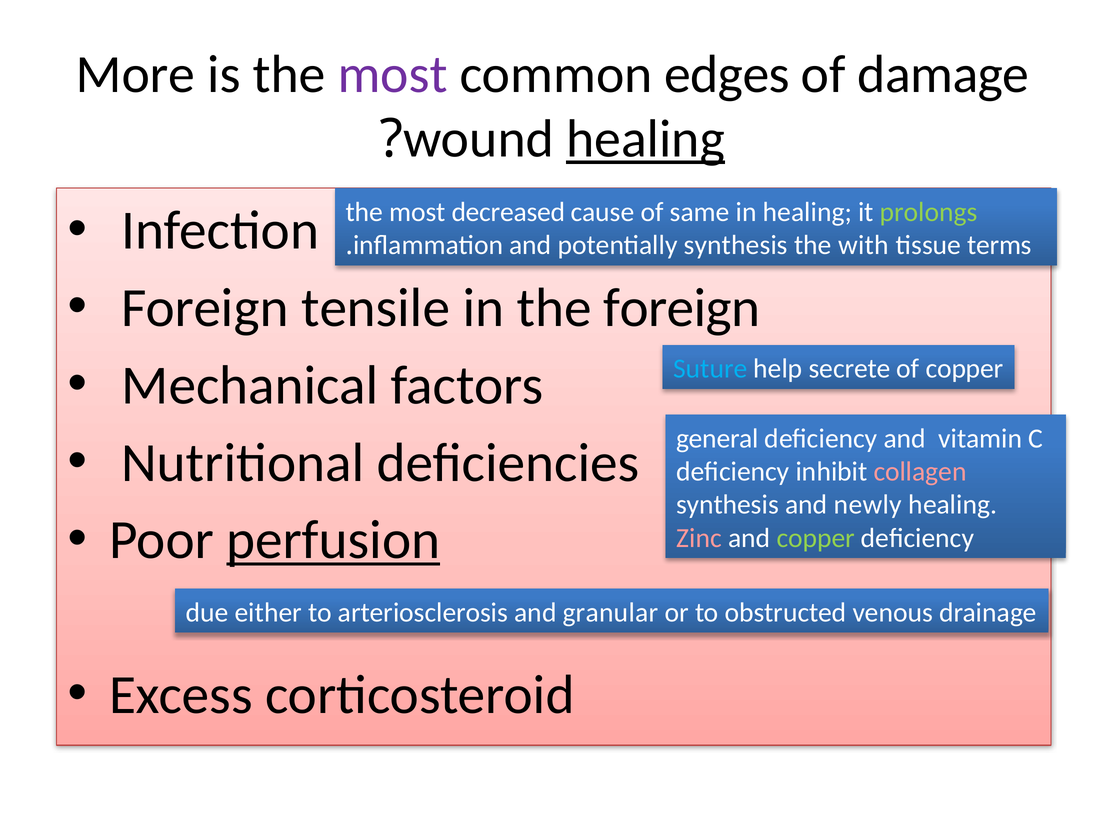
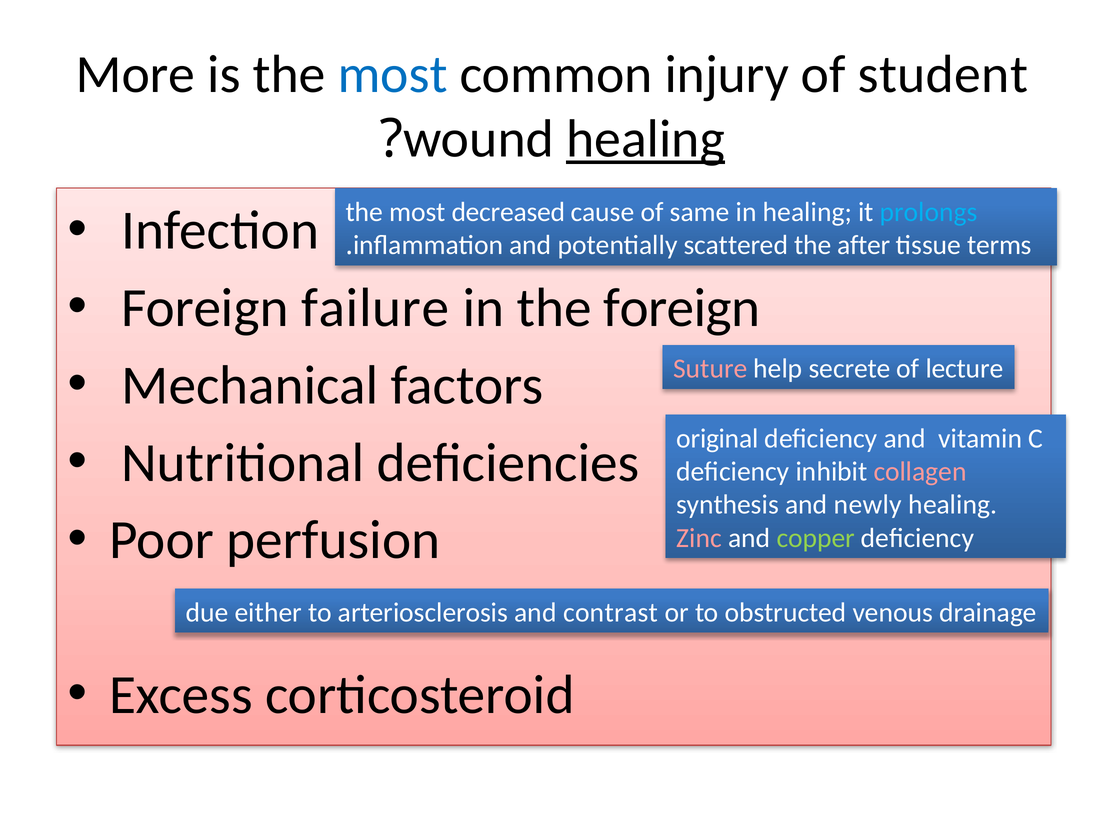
most colour: purple -> blue (393, 75)
edges: edges -> injury (727, 75)
damage: damage -> student (943, 75)
prolongs colour: light green -> light blue (929, 212)
potentially synthesis: synthesis -> scattered (736, 245)
with: with -> after (864, 245)
tensile: tensile -> failure (375, 308)
Suture colour: light blue -> pink (710, 369)
of copper: copper -> lecture (965, 369)
general: general -> original (717, 438)
perfusion underline: present -> none (333, 540)
granular: granular -> contrast (610, 612)
